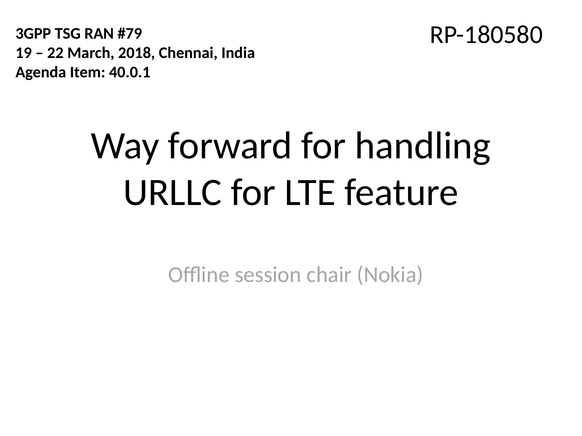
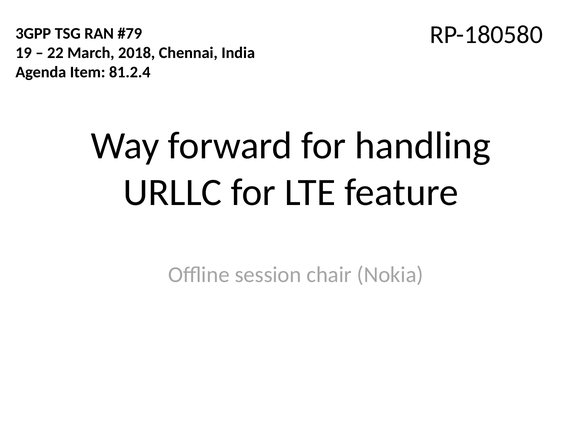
40.0.1: 40.0.1 -> 81.2.4 (130, 72)
